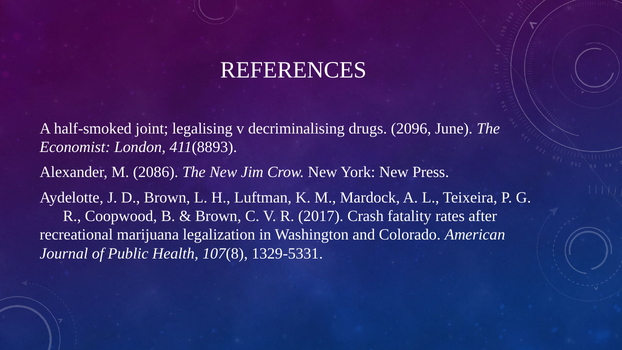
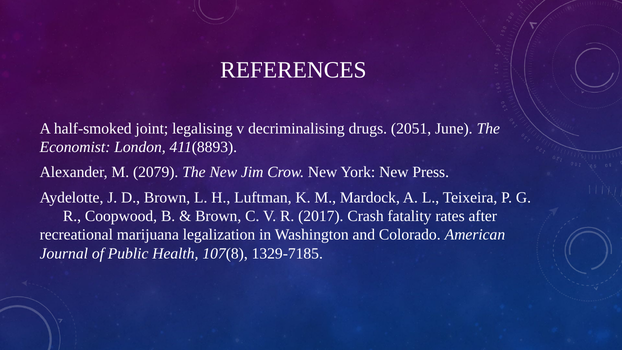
2096: 2096 -> 2051 (411, 128)
2086: 2086 -> 2079 (156, 172)
1329-5331: 1329-5331 -> 1329-7185 (287, 253)
